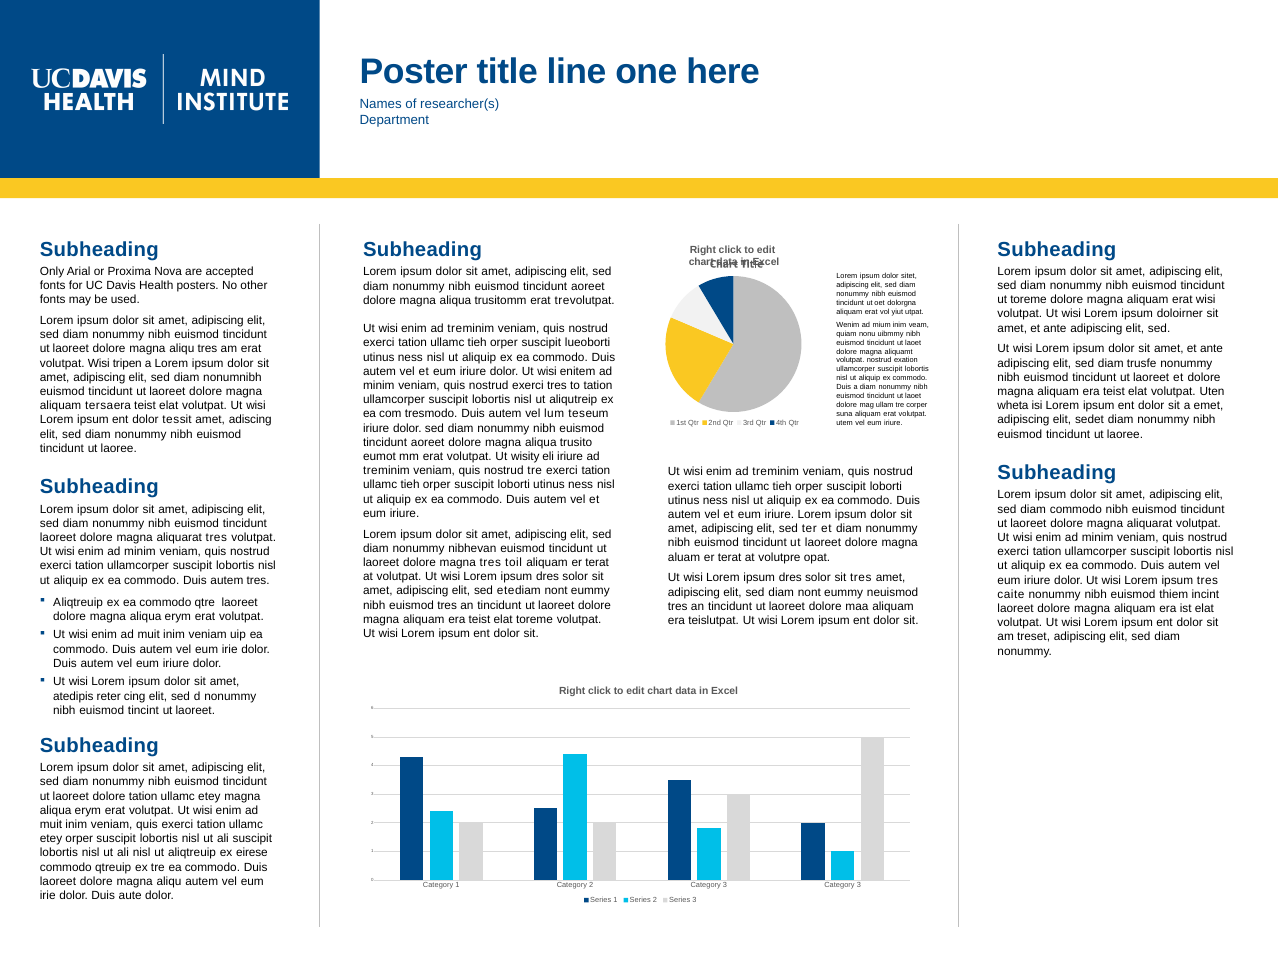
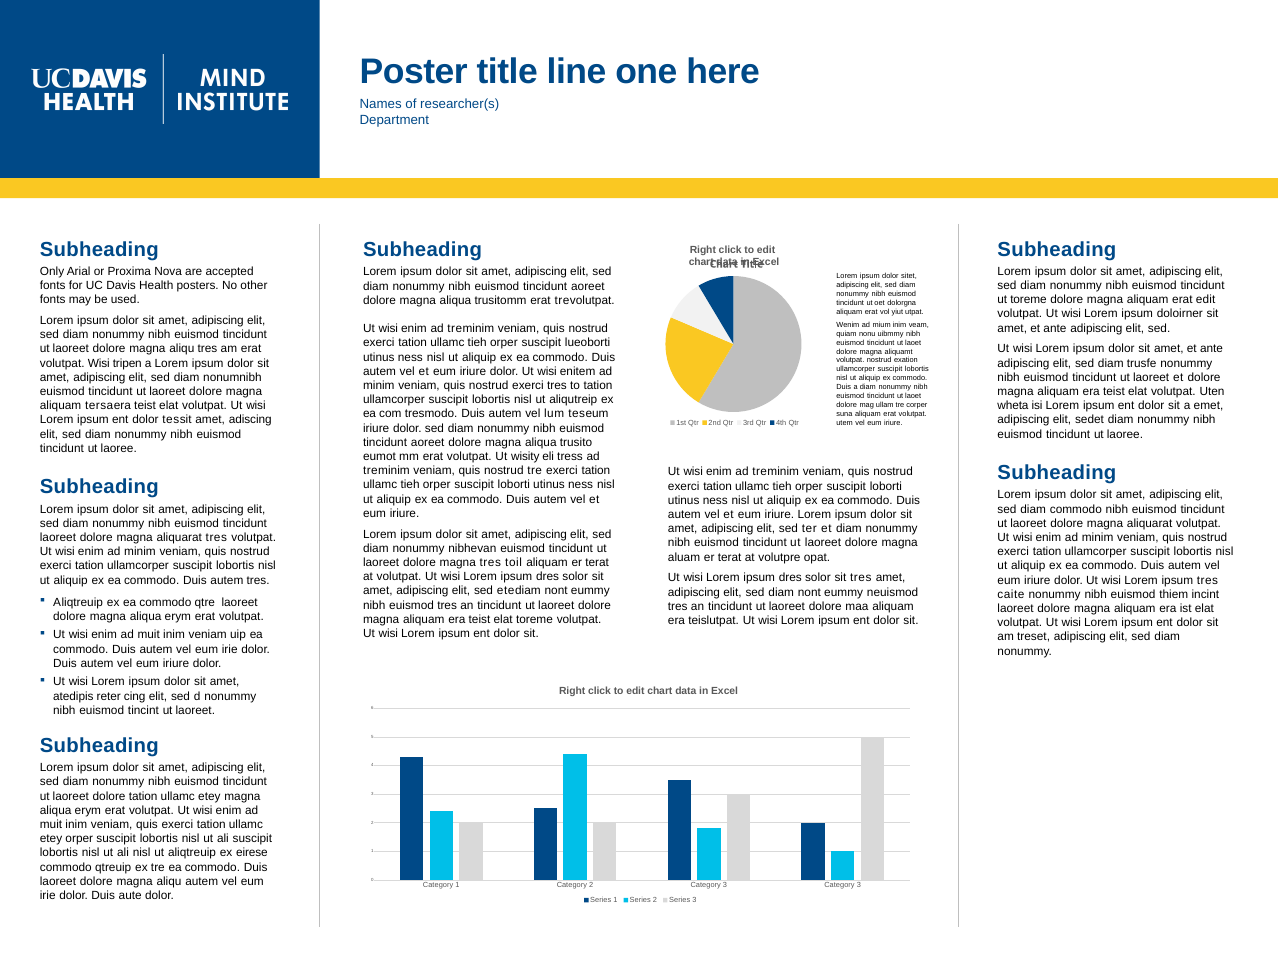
erat wisi: wisi -> edit (1206, 300)
eli iriure: iriure -> tress (570, 457)
